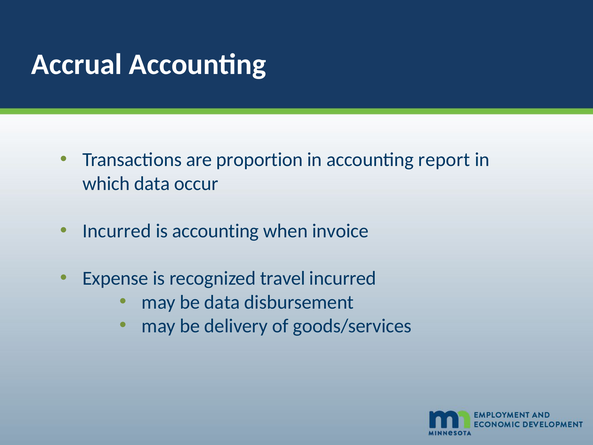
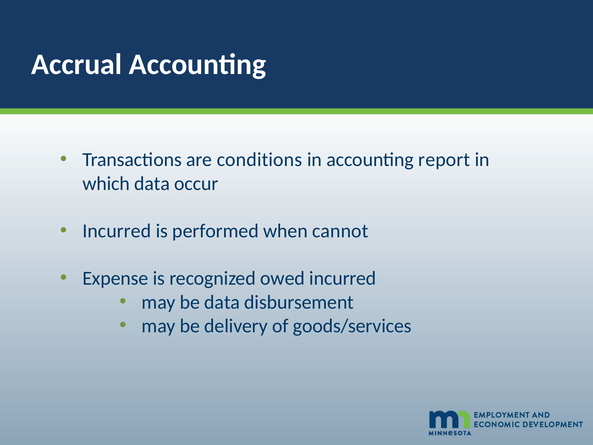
proportion: proportion -> conditions (259, 160)
is accounting: accounting -> performed (216, 231)
invoice: invoice -> cannot (340, 231)
travel: travel -> owed (283, 278)
